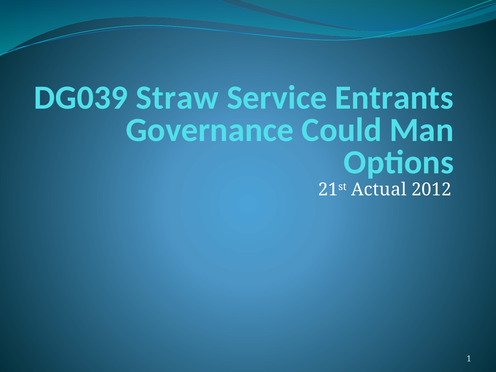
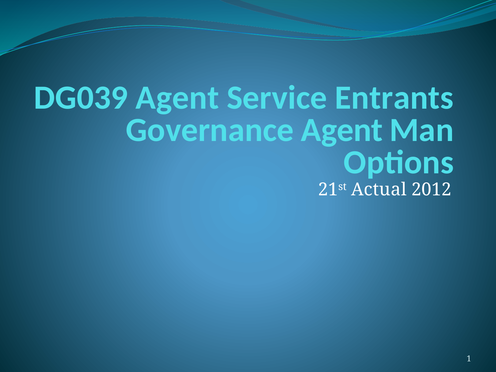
DG039 Straw: Straw -> Agent (177, 98)
Governance Could: Could -> Agent (342, 130)
